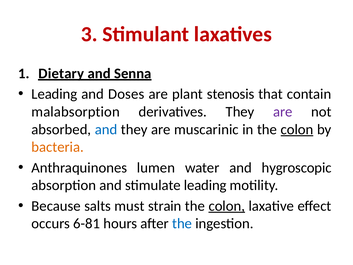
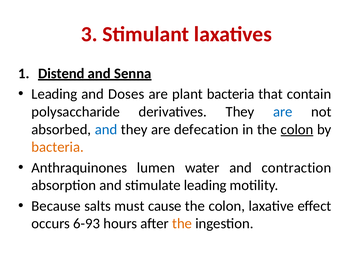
Dietary: Dietary -> Distend (61, 73)
plant stenosis: stenosis -> bacteria (231, 94)
malabsorption: malabsorption -> polysaccharide (76, 112)
are colour: purple -> blue (283, 112)
muscarinic: muscarinic -> defecation (206, 129)
hygroscopic: hygroscopic -> contraction (296, 168)
strain: strain -> cause (165, 206)
colon underline: present -> none (227, 206)
6-81: 6-81 -> 6-93 (87, 223)
the colour: blue -> orange (182, 223)
